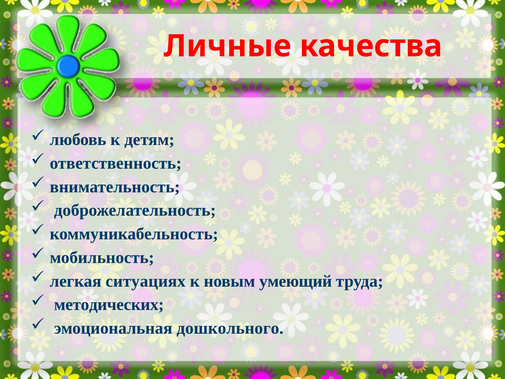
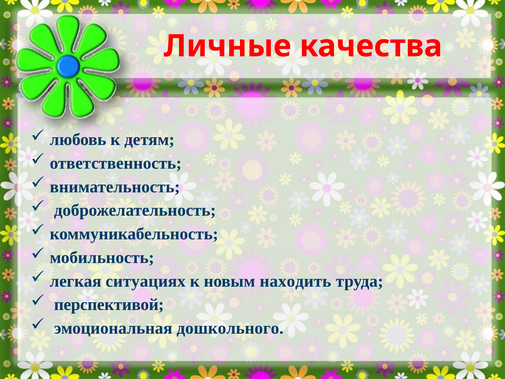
умеющий: умеющий -> находить (295, 281)
методических: методических -> перспективой (109, 304)
